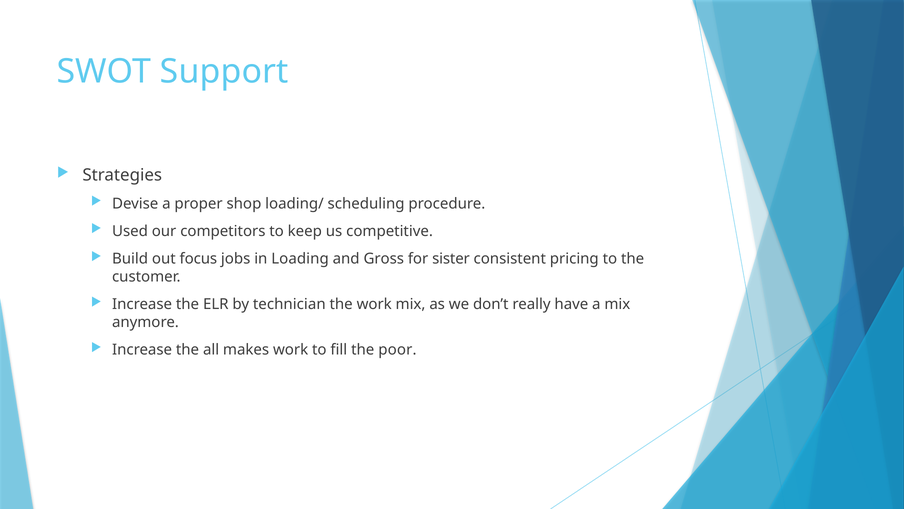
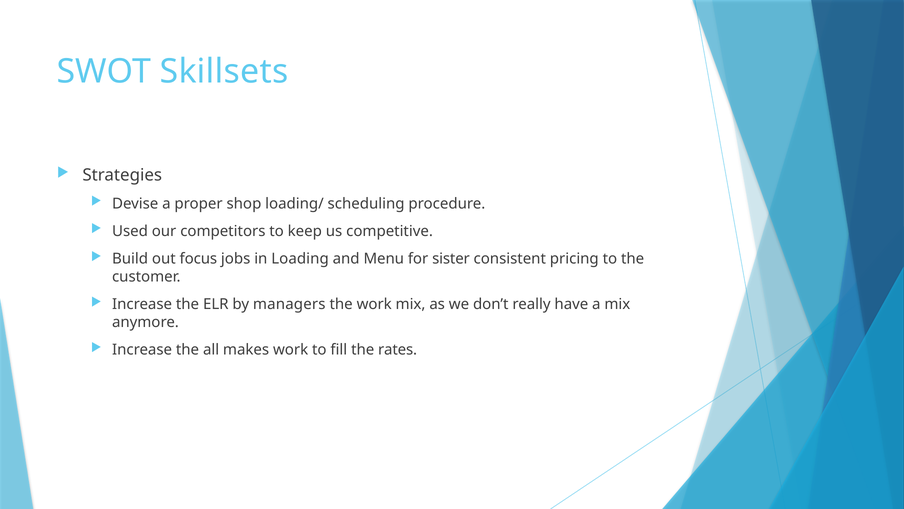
Support: Support -> Skillsets (224, 71)
Gross: Gross -> Menu (384, 258)
technician: technician -> managers (289, 304)
poor: poor -> rates (398, 350)
